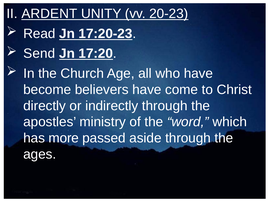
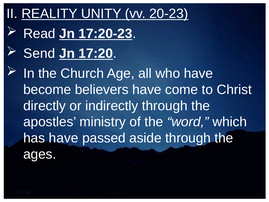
ARDENT: ARDENT -> REALITY (49, 14)
has more: more -> have (64, 138)
